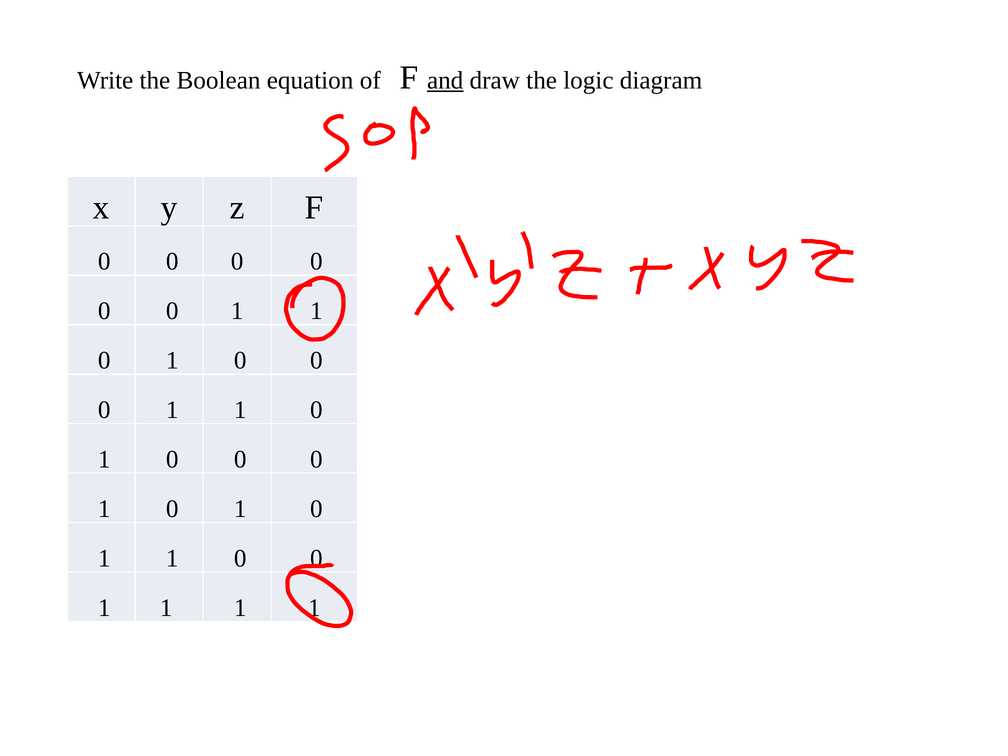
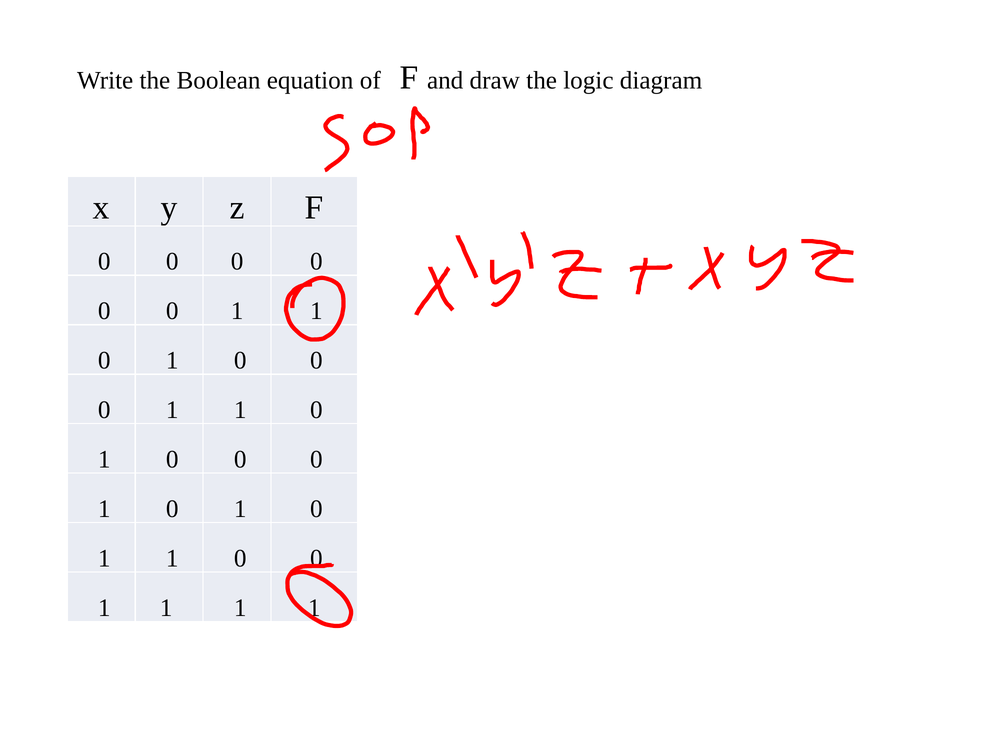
and underline: present -> none (445, 81)
